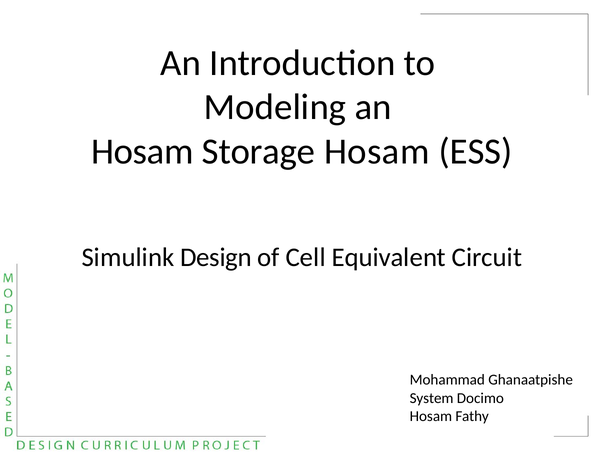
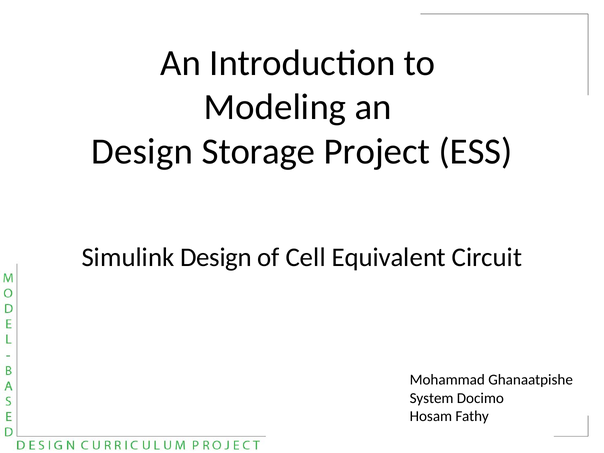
Hosam: Hosam -> Design (142, 151)
Storage Hosam: Hosam -> Project (377, 151)
